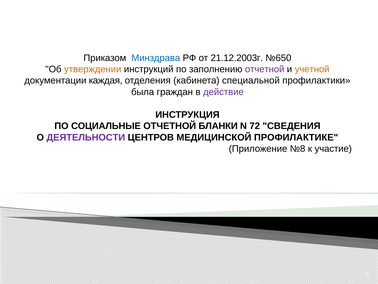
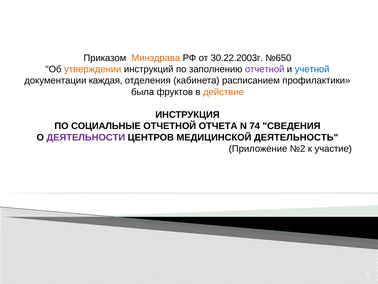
Минздрава colour: blue -> orange (156, 58)
21.12.2003г: 21.12.2003г -> 30.22.2003г (237, 58)
учетной colour: orange -> blue (312, 69)
специальной: специальной -> расписанием (251, 80)
граждан: граждан -> фруктов (175, 92)
действие colour: purple -> orange (223, 92)
БЛАНКИ: БЛАНКИ -> ОТЧЕТА (218, 126)
72: 72 -> 74 (255, 126)
ПРОФИЛАКТИКЕ: ПРОФИЛАКТИКЕ -> ДЕЯТЕЛЬНОСТЬ (296, 137)
№8: №8 -> №2 (298, 148)
